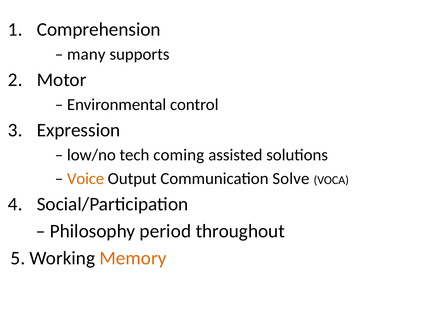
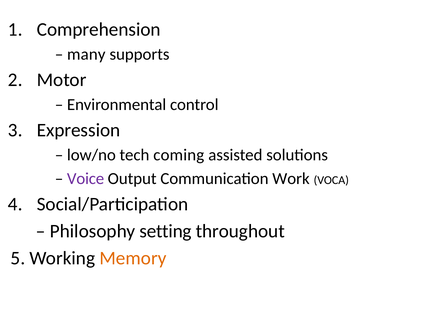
Voice colour: orange -> purple (86, 179)
Solve: Solve -> Work (291, 179)
period: period -> setting (166, 232)
